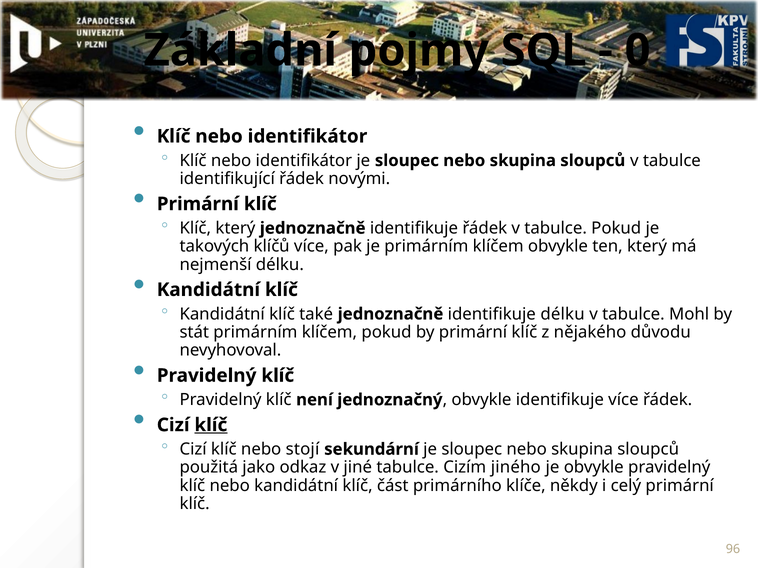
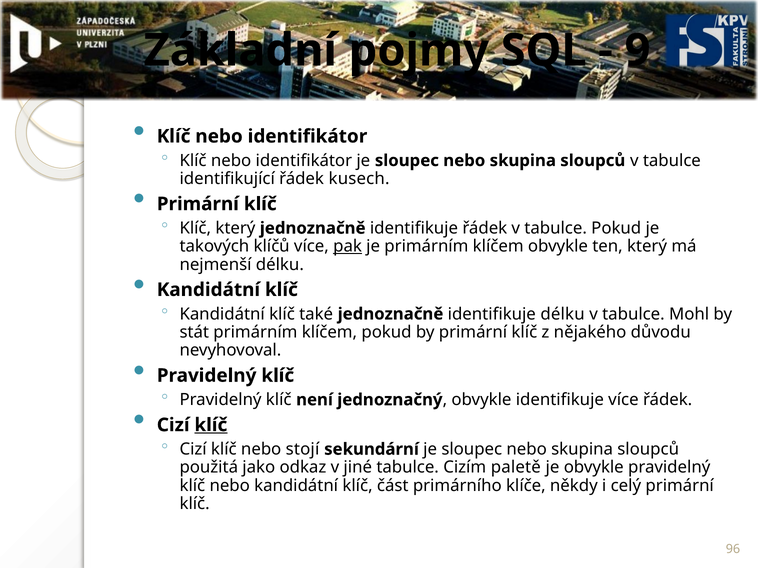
0: 0 -> 9 (638, 51)
novými: novými -> kusech (359, 179)
pak underline: none -> present (348, 247)
jiného: jiného -> paletě (516, 468)
